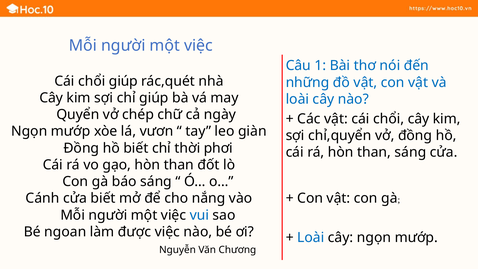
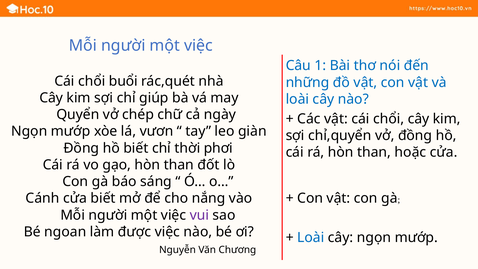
chổi giúp: giúp -> buổi (123, 81)
than sáng: sáng -> hoặc (410, 152)
vui colour: blue -> purple (199, 215)
